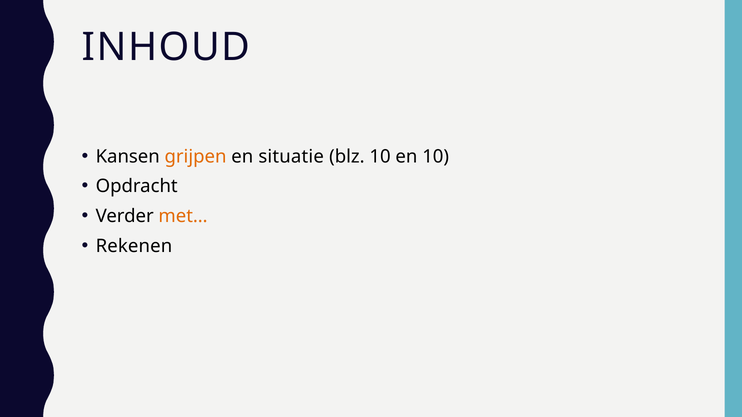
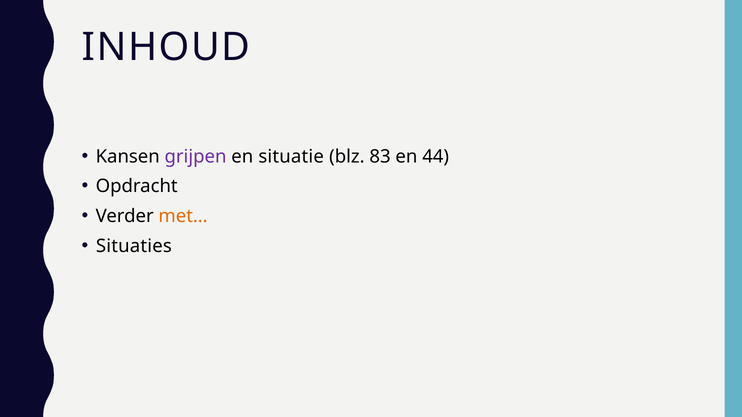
grijpen colour: orange -> purple (196, 157)
blz 10: 10 -> 83 (380, 157)
en 10: 10 -> 44 (436, 157)
Rekenen: Rekenen -> Situaties (134, 246)
